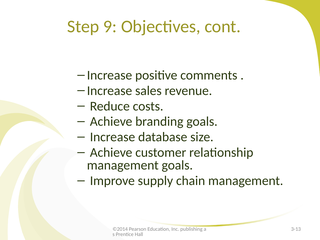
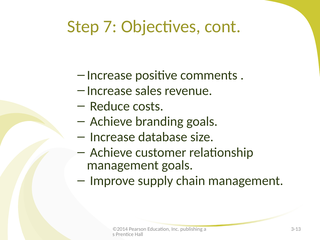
9: 9 -> 7 (110, 27)
